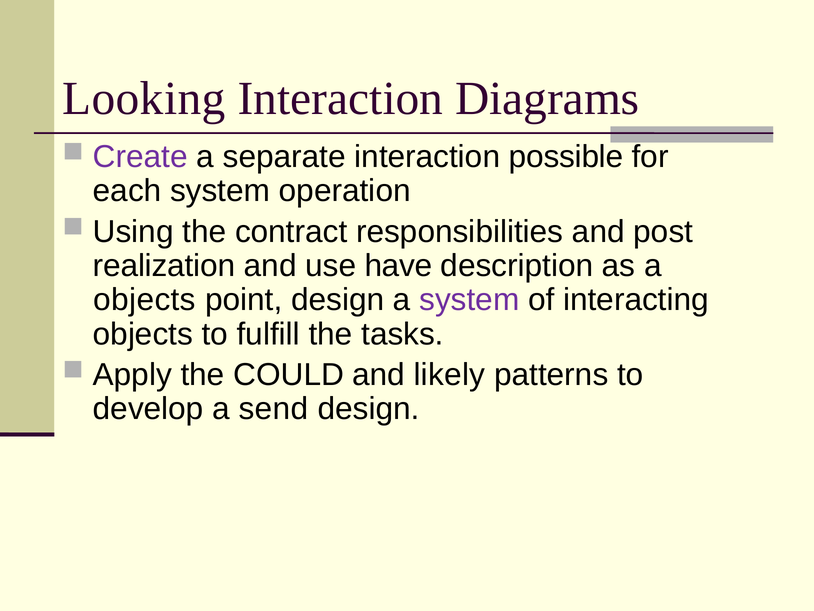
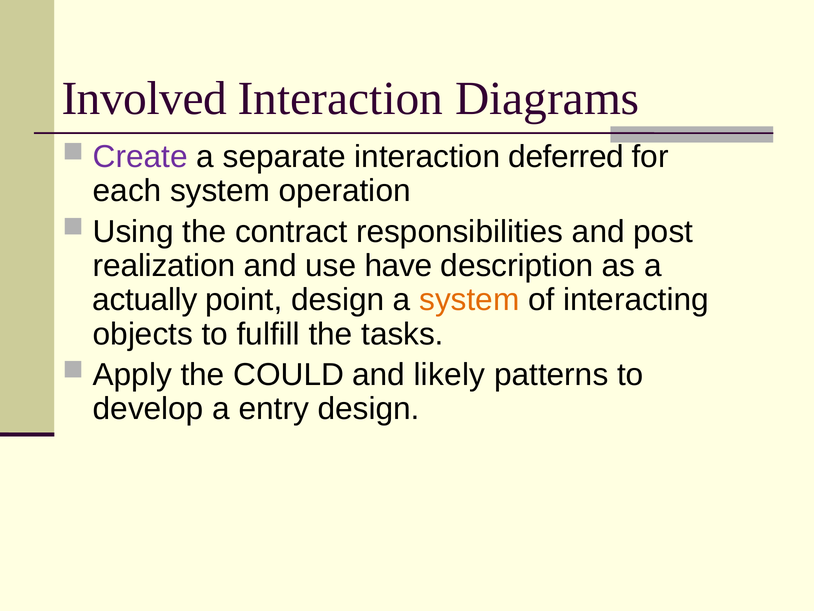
Looking: Looking -> Involved (144, 98)
possible: possible -> deferred (566, 157)
objects: objects -> actually (145, 300)
system colour: purple -> orange (469, 300)
send: send -> entry (274, 409)
